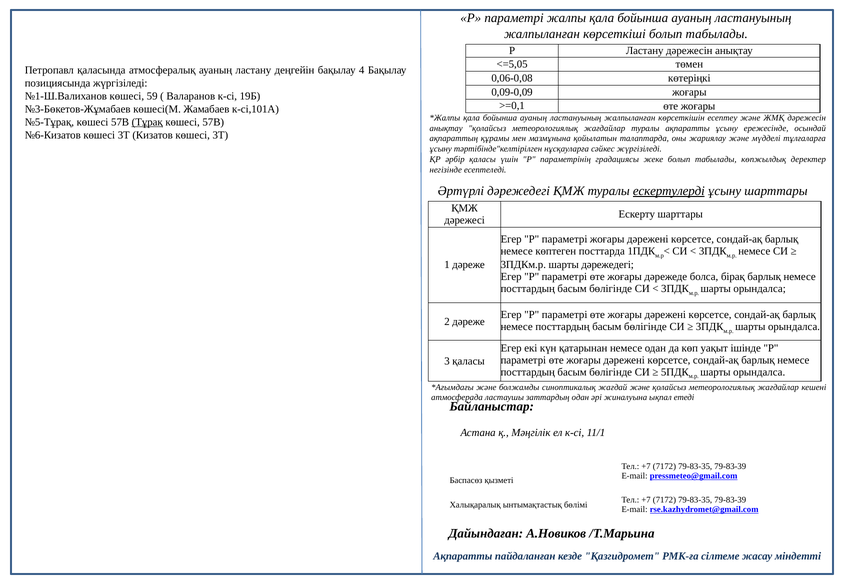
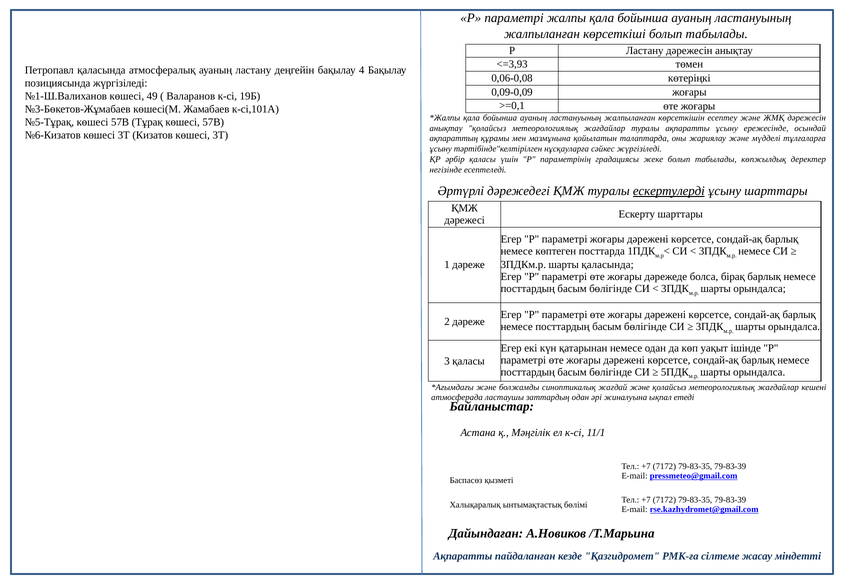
<=5,05: <=5,05 -> <=3,93 (512, 64)
59: 59 -> 49 (152, 96)
Тұрақ underline: present -> none (147, 122)
шарты дәрежедегі: дәрежедегі -> қаласында (608, 265)
